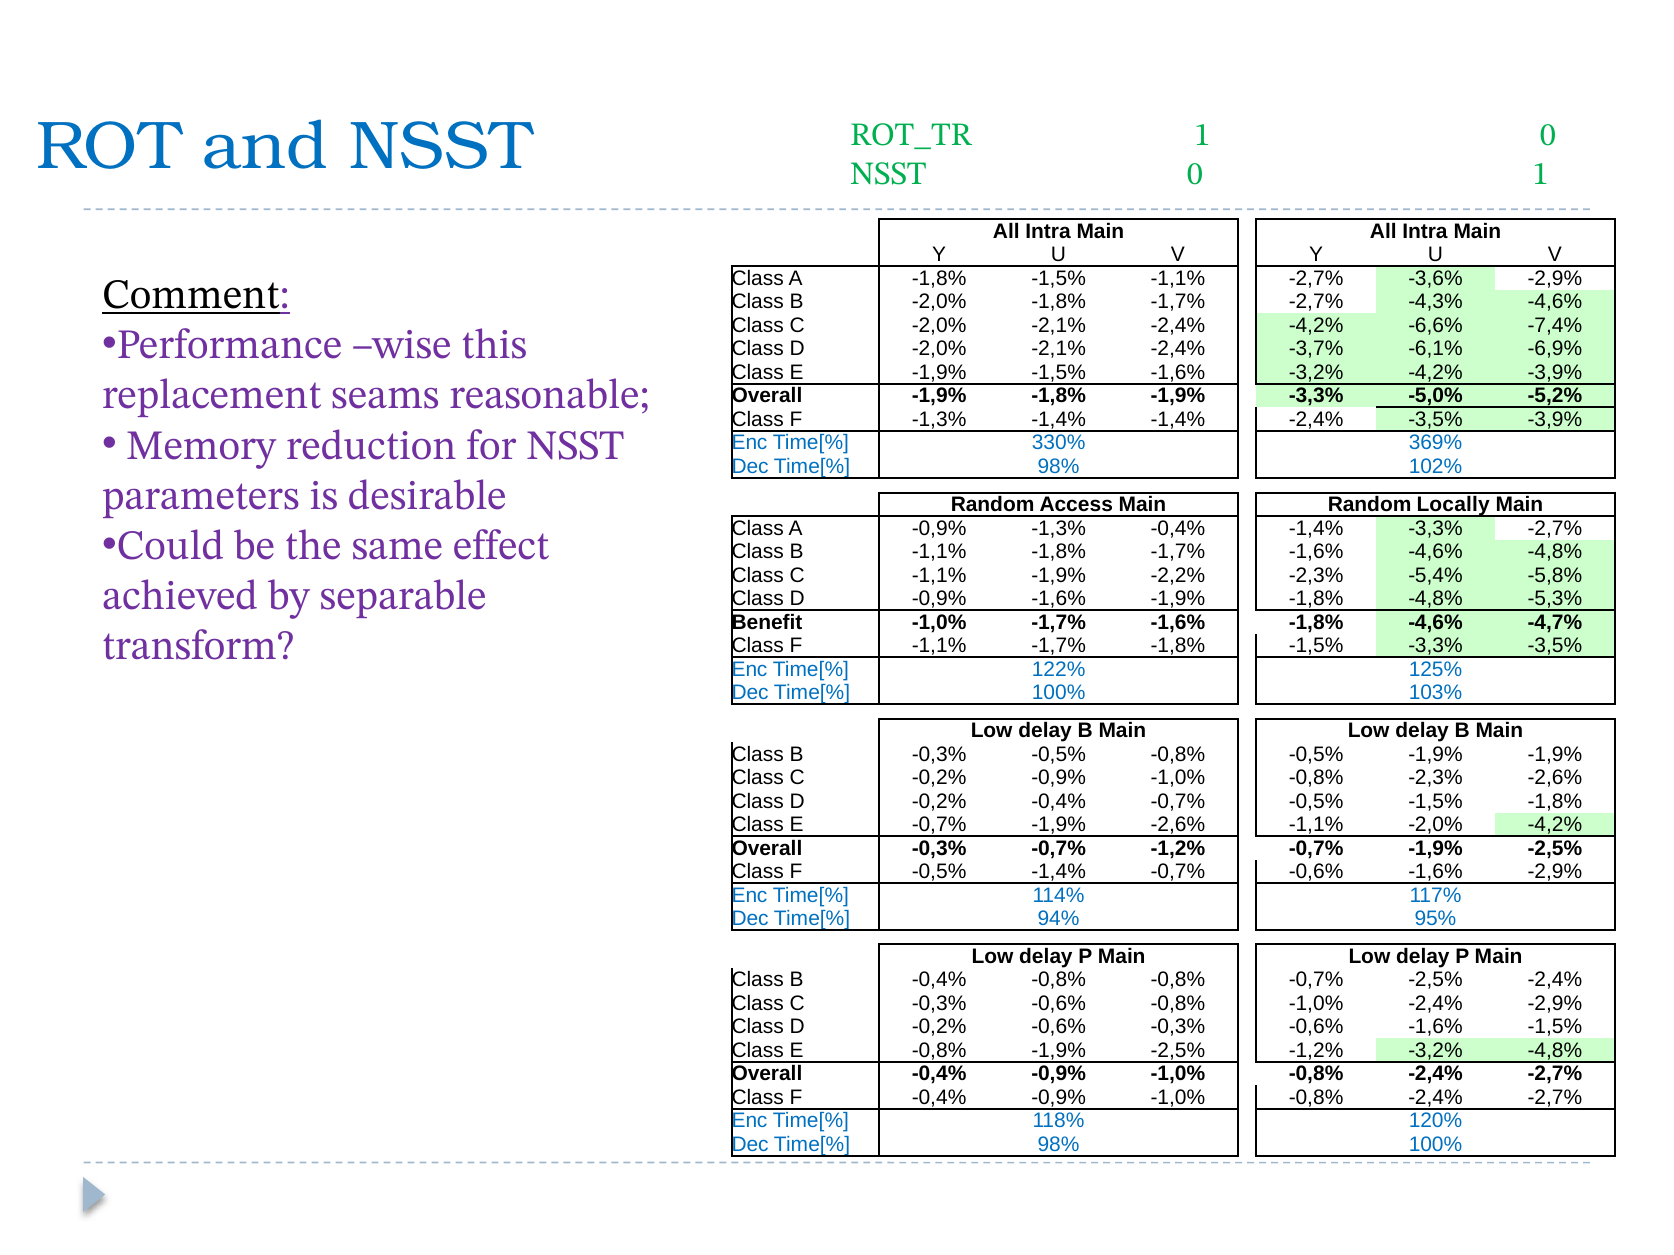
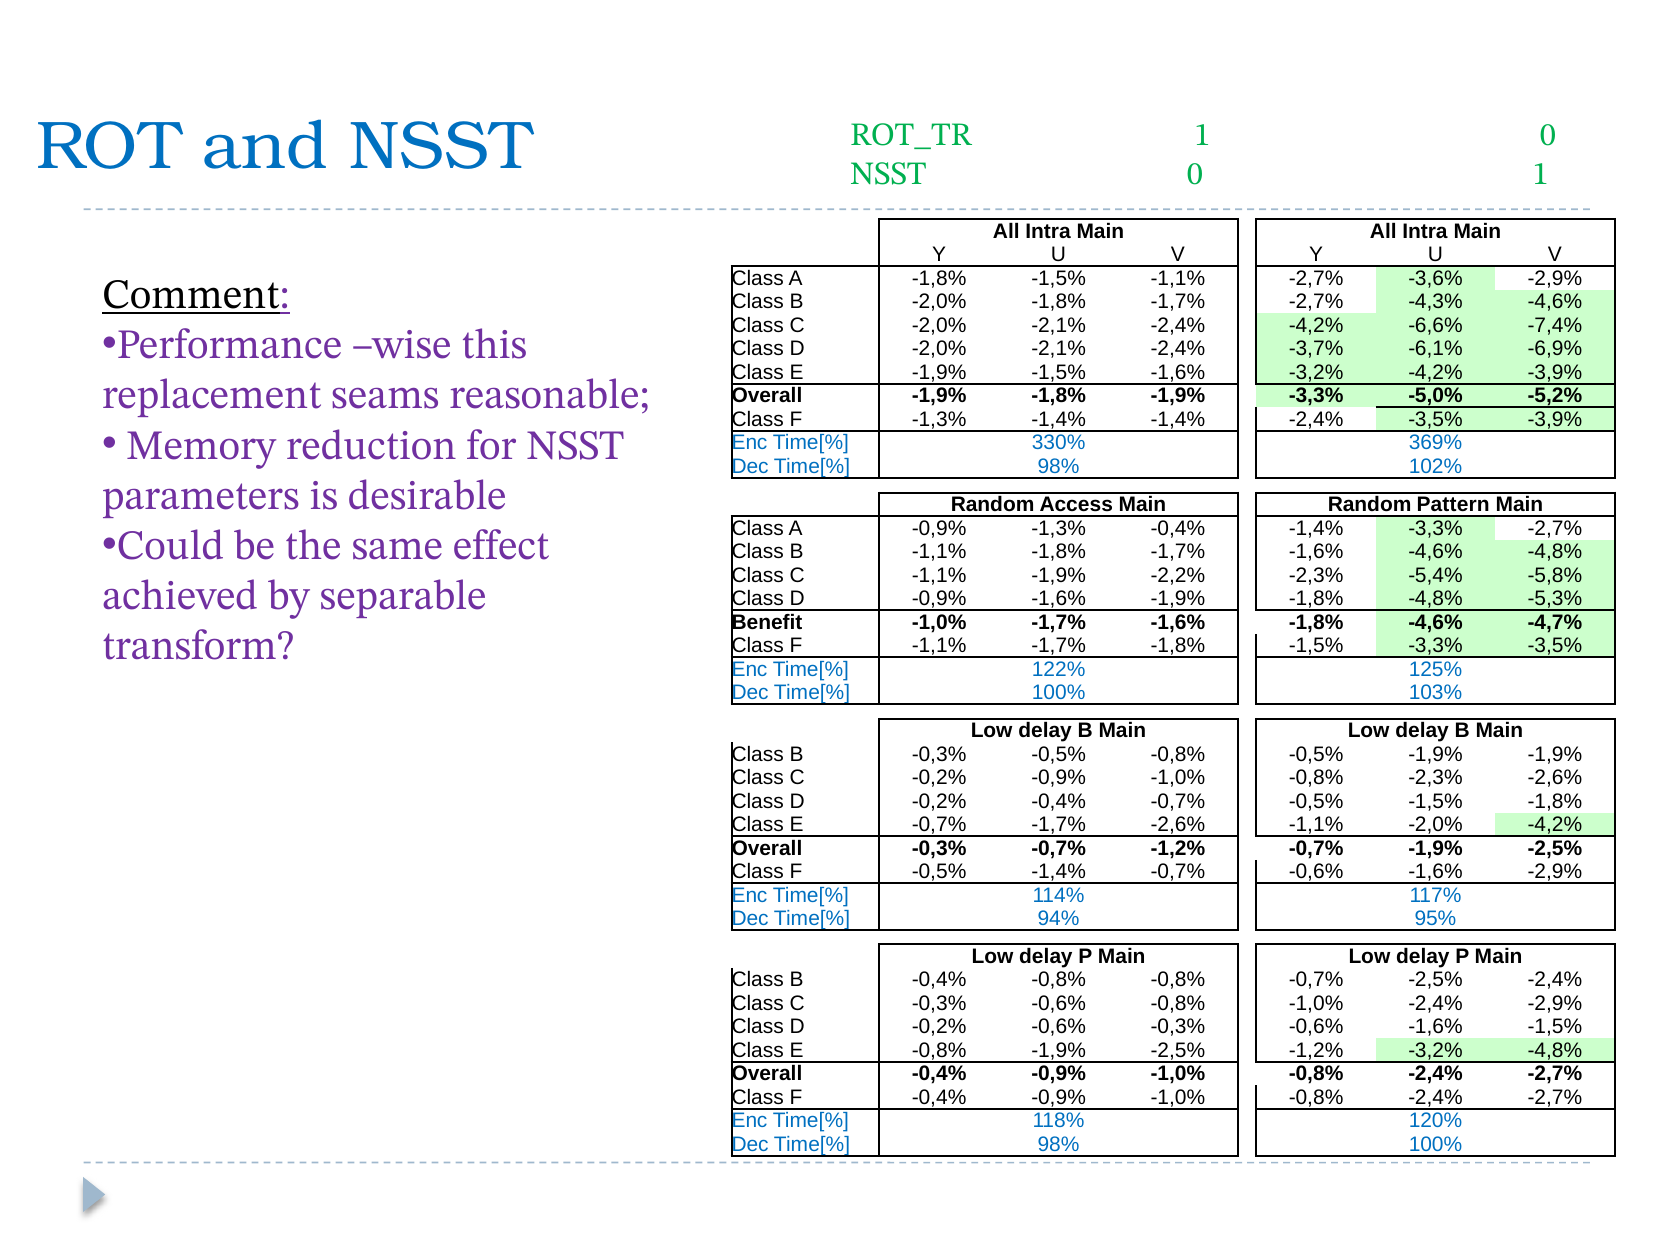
Locally: Locally -> Pattern (1453, 505)
E -0,7% -1,9%: -1,9% -> -1,7% (1059, 825)
